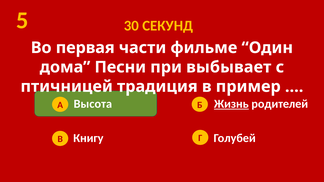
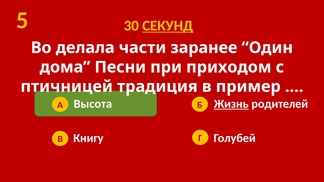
СЕКУНД underline: none -> present (168, 26)
первая: первая -> делала (85, 48)
фильме: фильме -> заранее (204, 48)
выбывает: выбывает -> приходом (229, 67)
